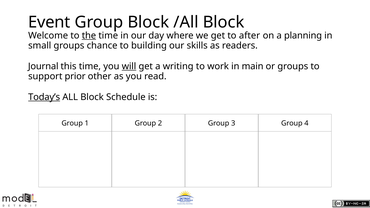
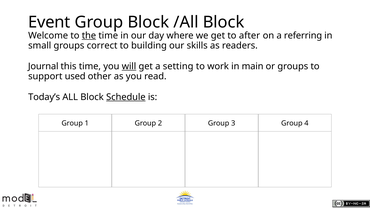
planning: planning -> referring (303, 36)
chance: chance -> correct (102, 46)
writing: writing -> setting (178, 66)
prior: prior -> used (75, 76)
Today’s underline: present -> none (44, 97)
Schedule underline: none -> present (126, 97)
